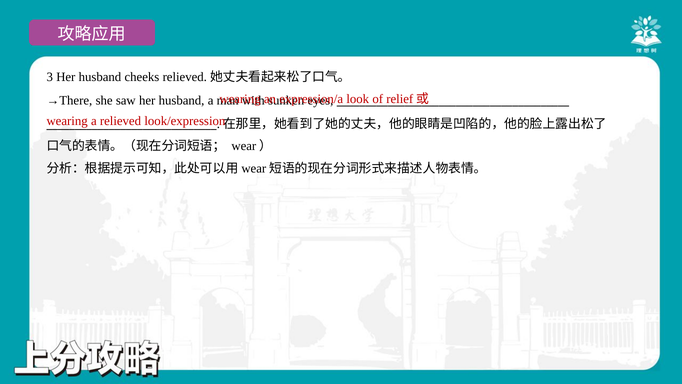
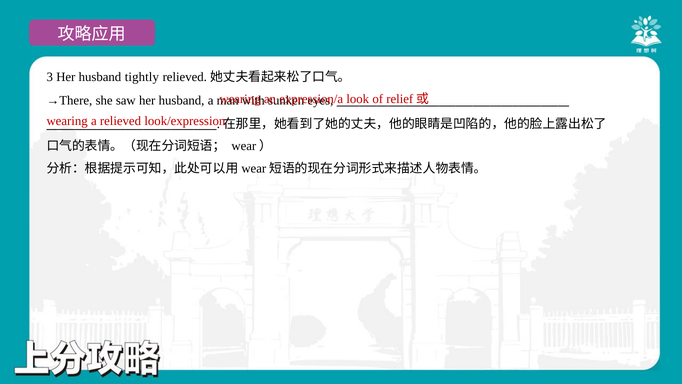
cheeks: cheeks -> tightly (142, 77)
